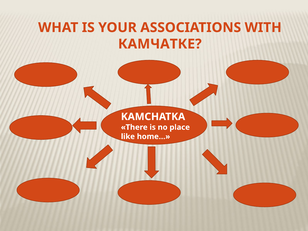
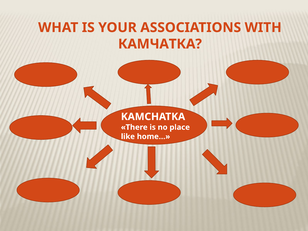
КАМЧАТКЕ: КАМЧАТКЕ -> КАМЧАТКА (160, 44)
